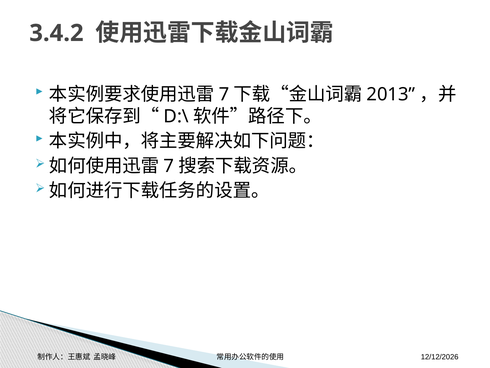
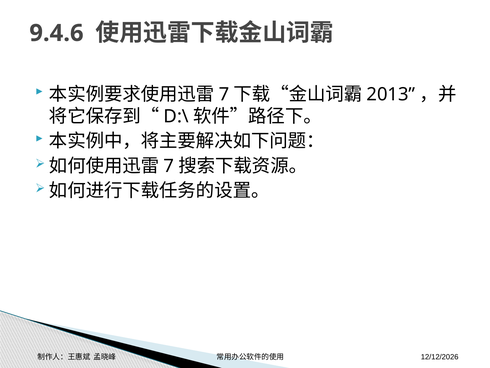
3.4.2: 3.4.2 -> 9.4.6 (56, 33)
